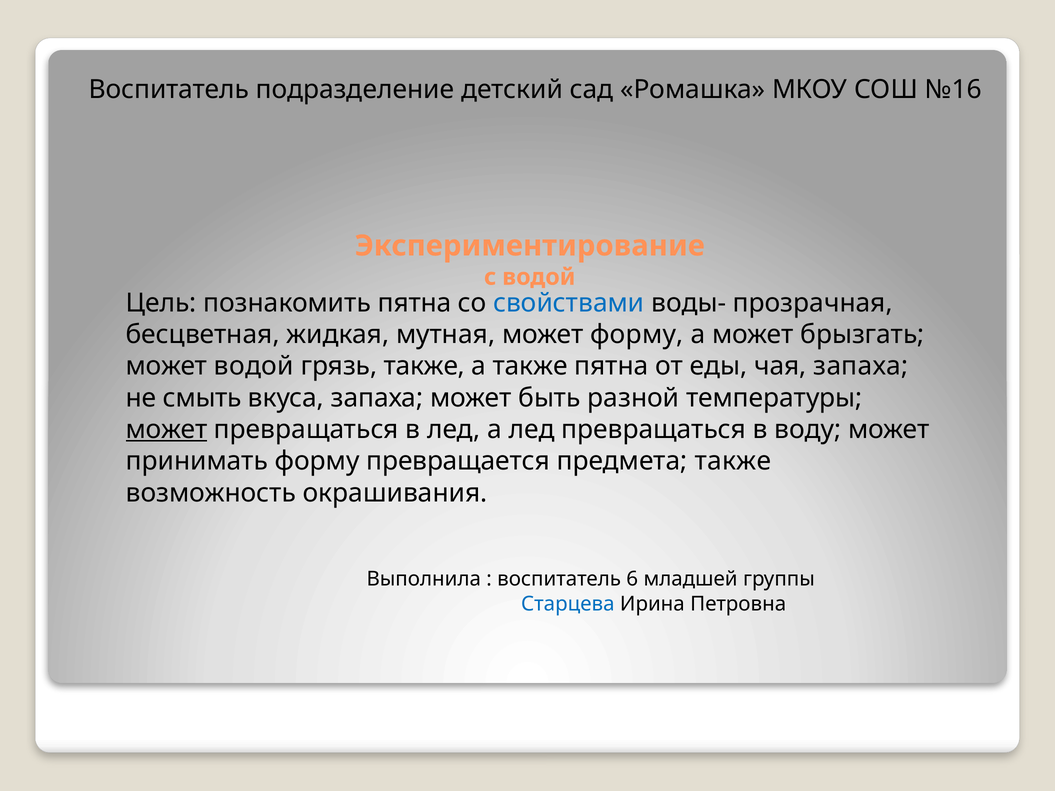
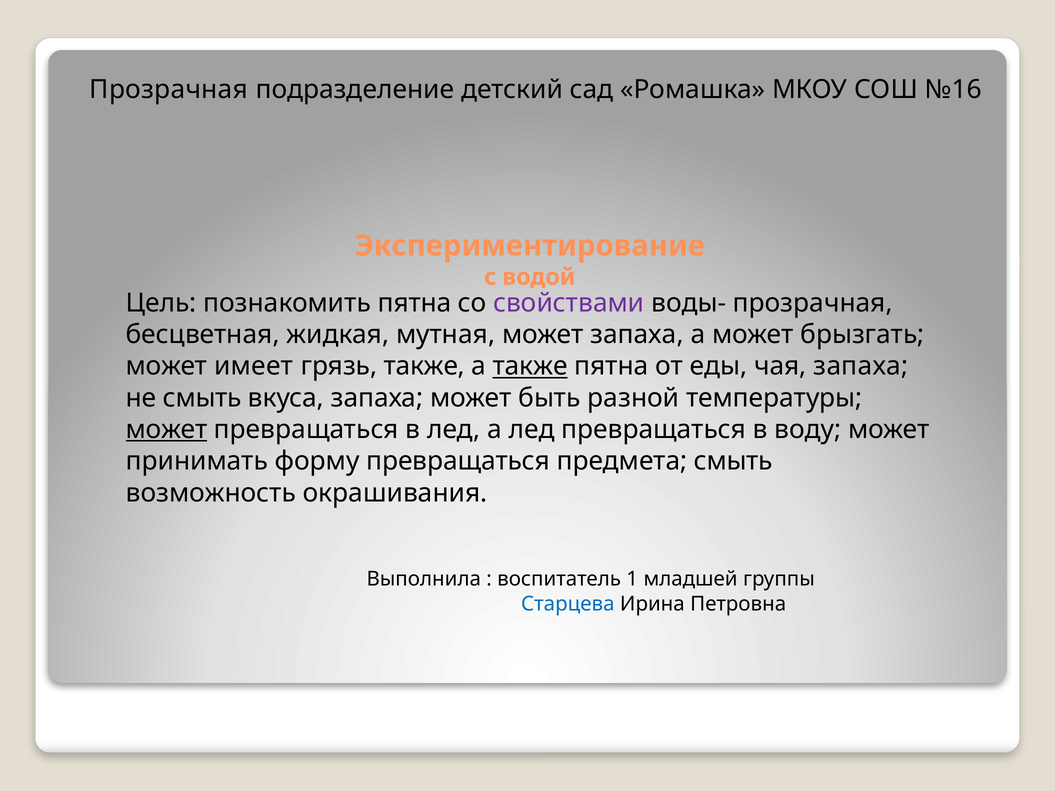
Воспитатель: Воспитатель -> Прозрачная (169, 89)
свойствами colour: blue -> purple (569, 303)
может форму: форму -> запаха (637, 335)
может водой: водой -> имеет (254, 366)
также underline: none -> present (530, 366)
форму превращается: превращается -> превращаться (458, 461)
предмета также: также -> смыть (733, 461)
6: 6 -> 1 (632, 579)
